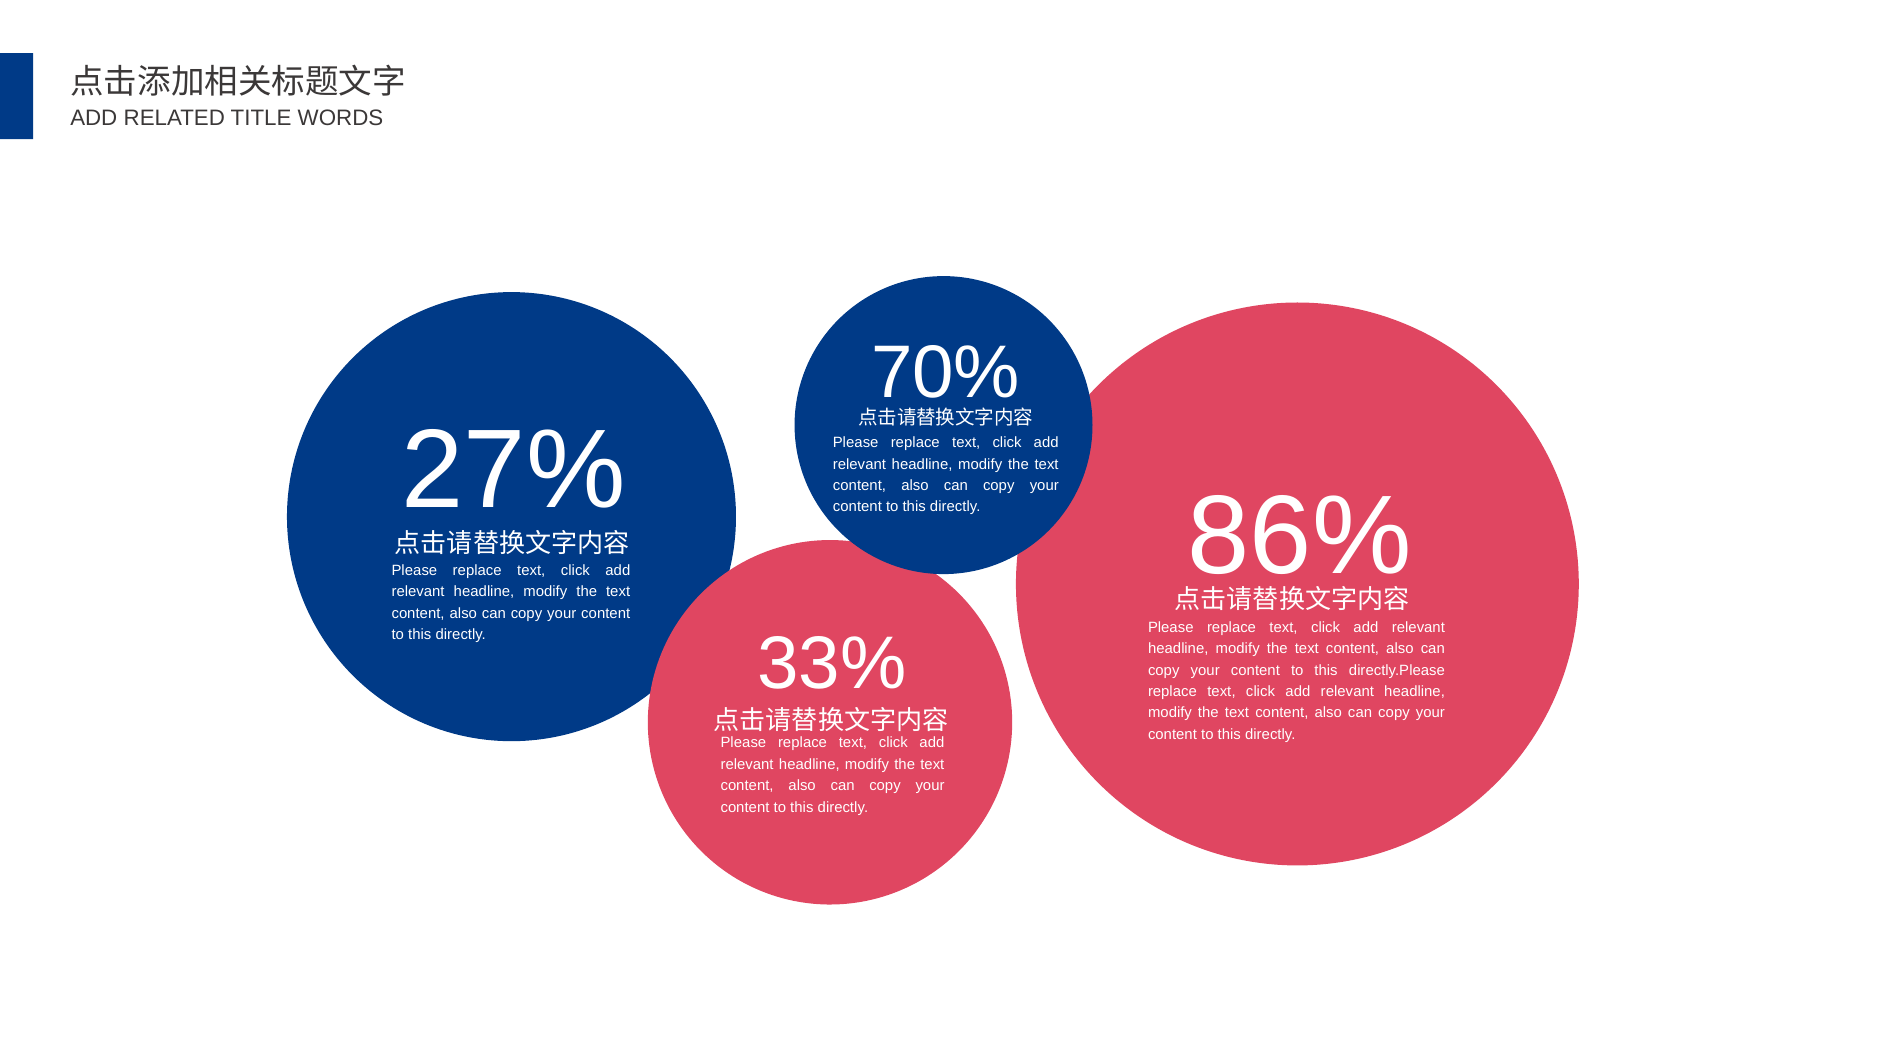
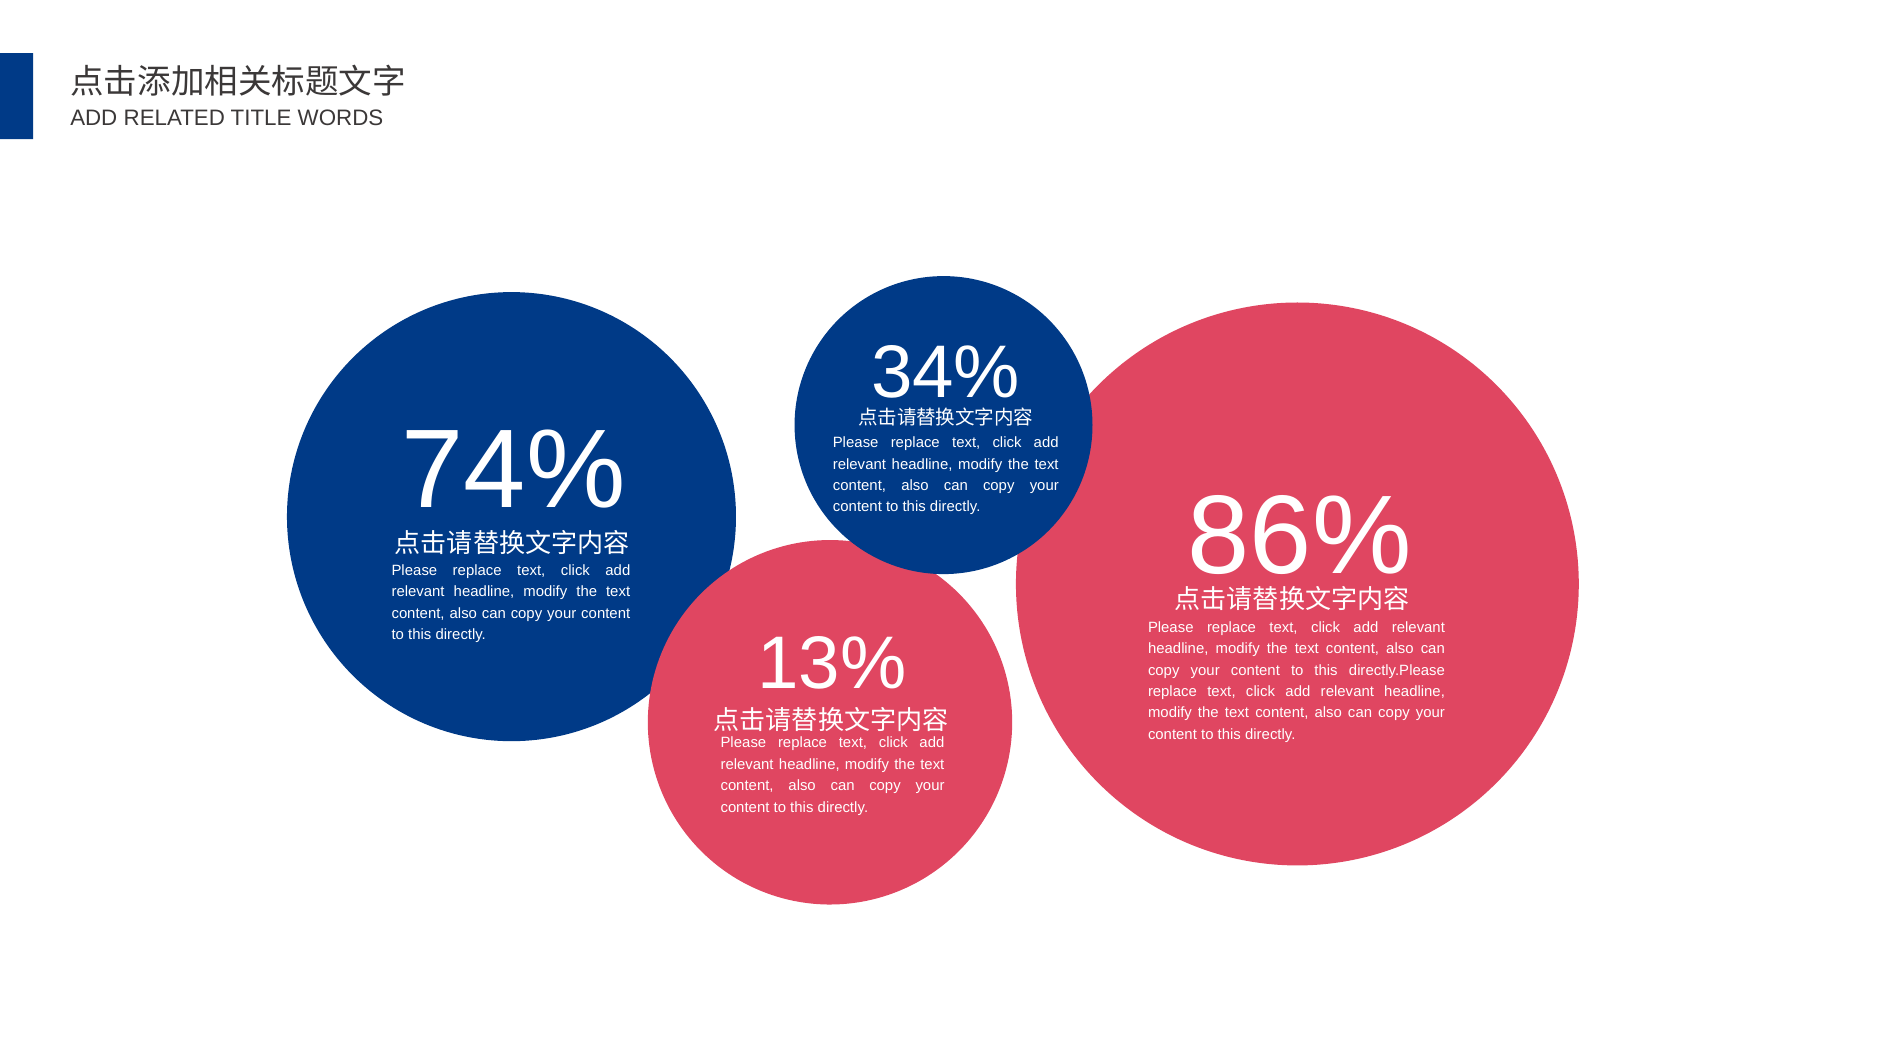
70%: 70% -> 34% (945, 373)
27%: 27% -> 74% (514, 471)
33%: 33% -> 13% (832, 664)
